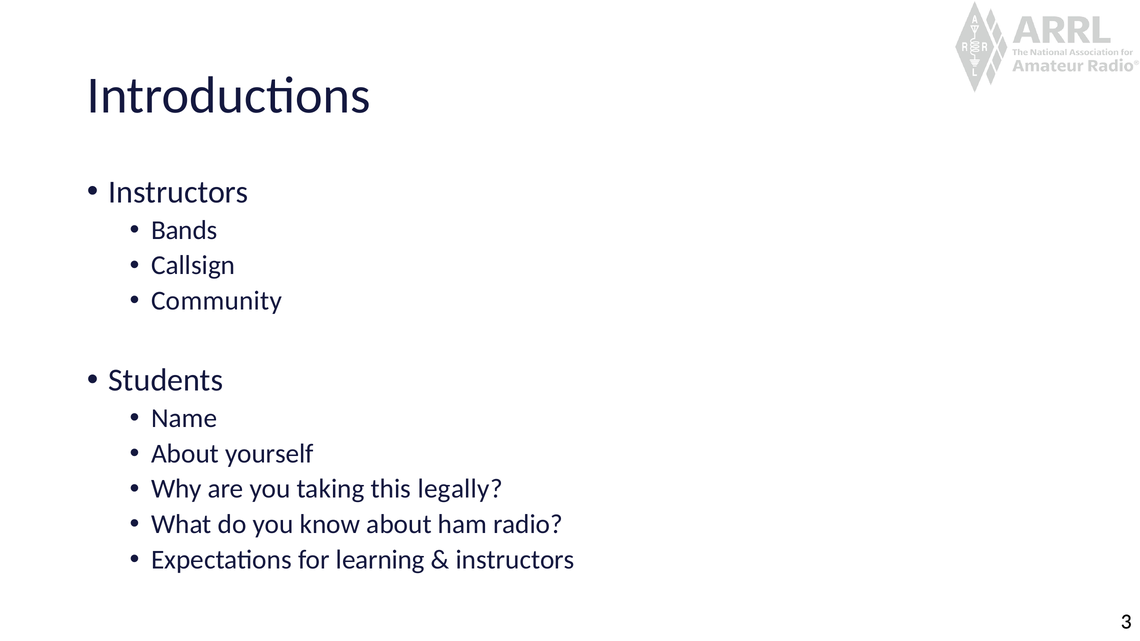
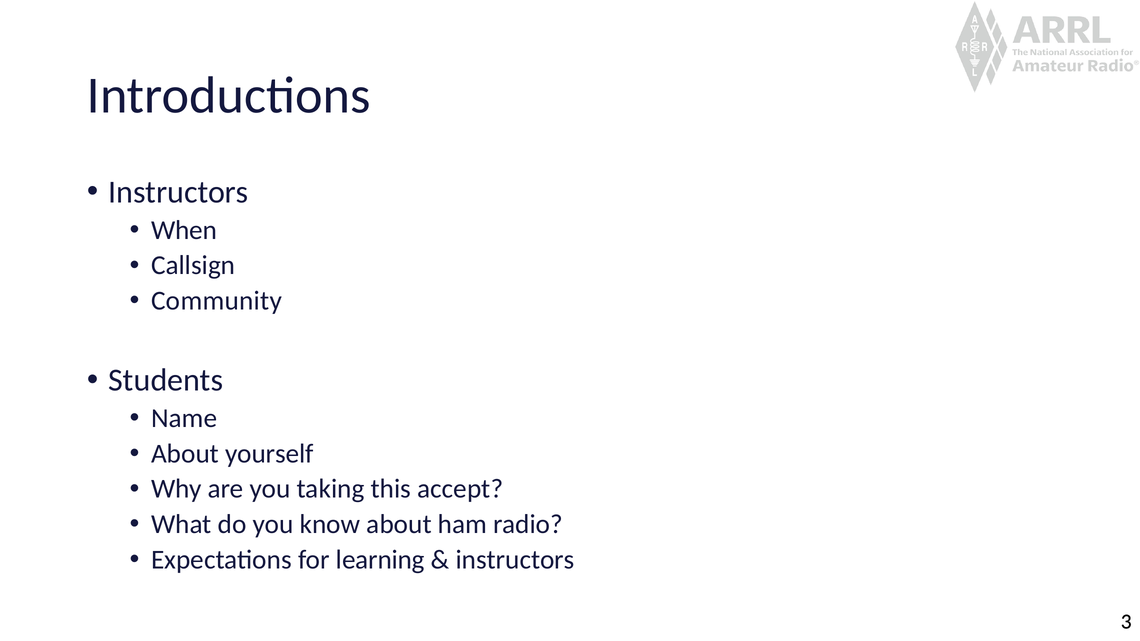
Bands: Bands -> When (184, 230)
legally: legally -> accept (460, 489)
